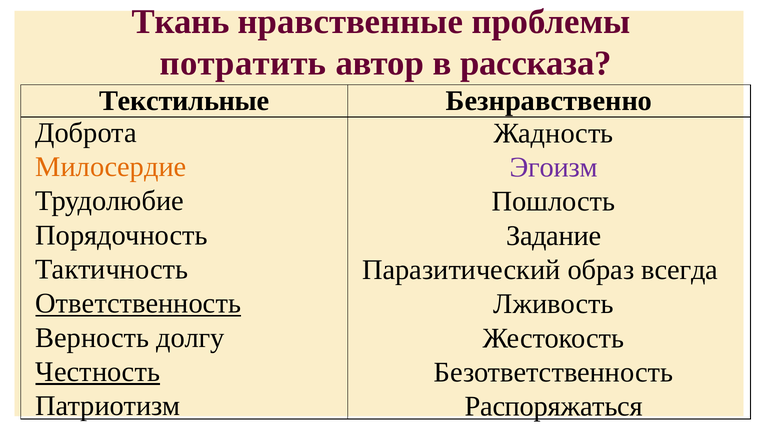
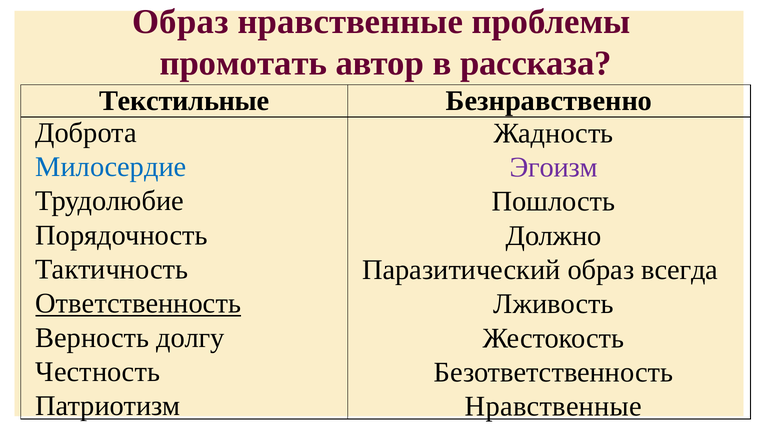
Ткань: Ткань -> Образ (180, 22)
потратить: потратить -> промотать (243, 63)
Милосердие colour: orange -> blue (111, 167)
Задание: Задание -> Должно (554, 235)
Честность underline: present -> none (98, 371)
Распоряжаться: Распоряжаться -> Нравственные (553, 406)
